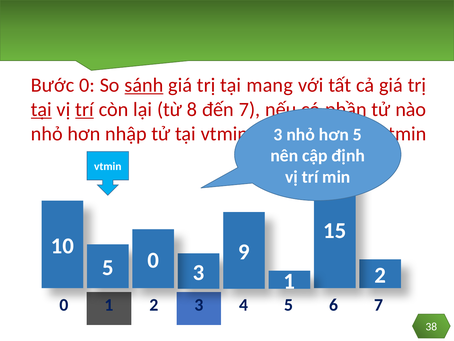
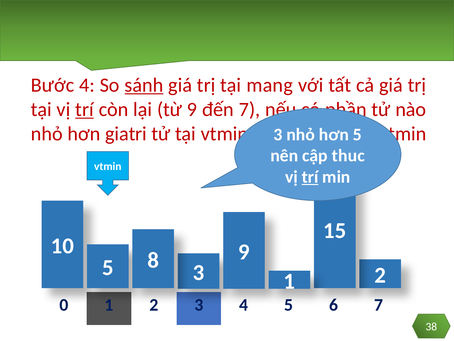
Bước 0: 0 -> 4 (87, 85)
tại underline: present -> none (41, 109)
từ 8: 8 -> 9 (192, 109)
nhập: nhập -> giatri (126, 134)
định: định -> thuc (348, 156)
trí underline: none -> present (310, 177)
5 0: 0 -> 8 (153, 260)
